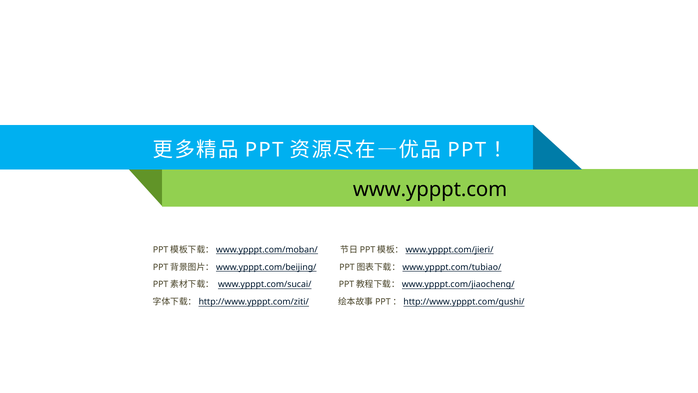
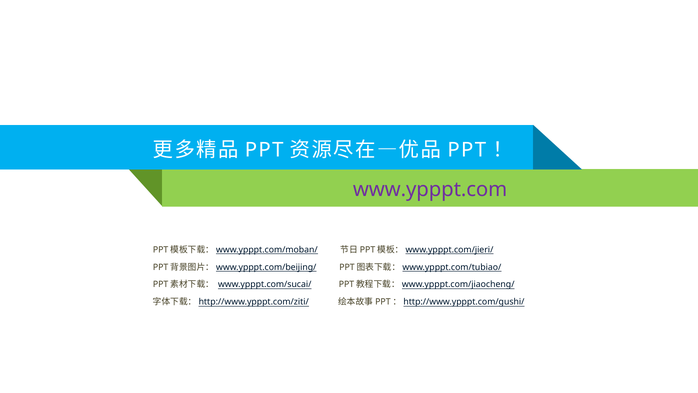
www.ypppt.com colour: black -> purple (430, 189)
